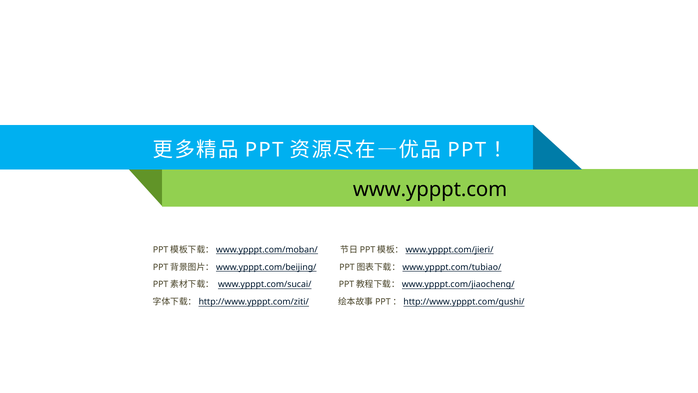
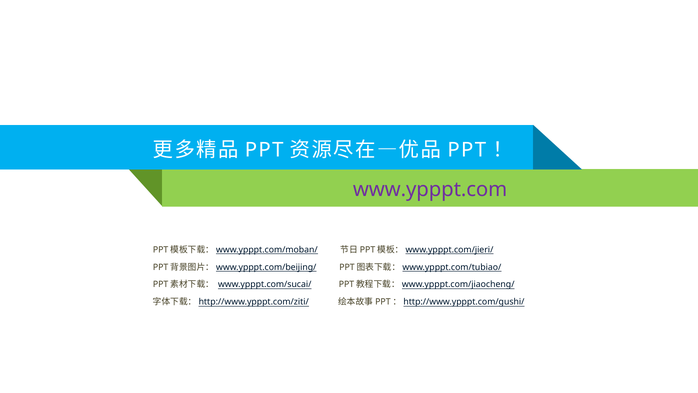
www.ypppt.com colour: black -> purple (430, 189)
